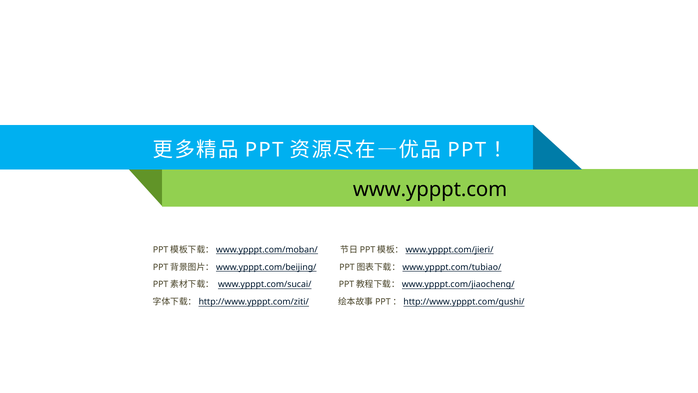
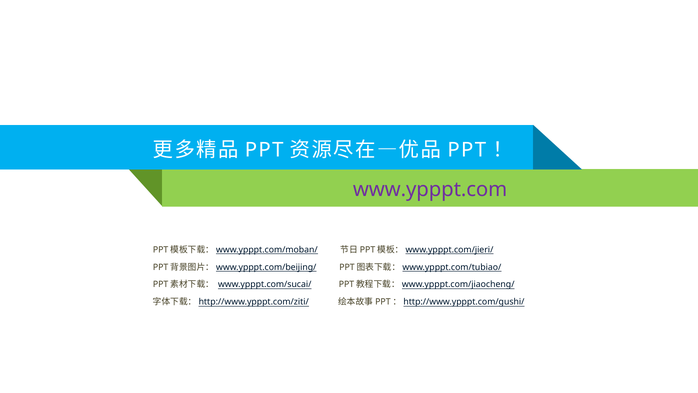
www.ypppt.com colour: black -> purple (430, 189)
